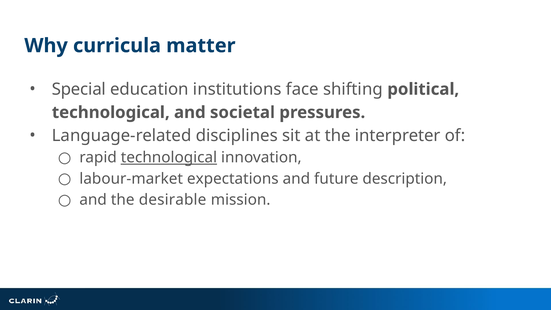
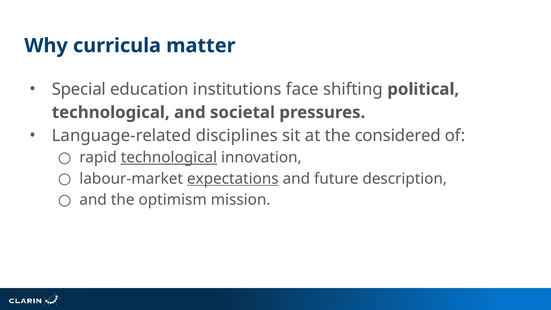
interpreter: interpreter -> considered (398, 136)
expectations underline: none -> present (233, 179)
desirable: desirable -> optimism (173, 200)
